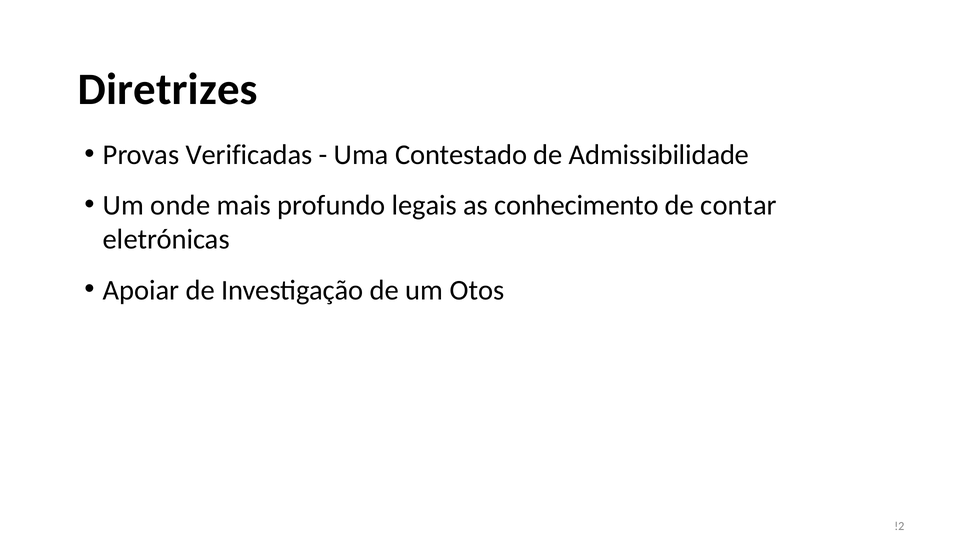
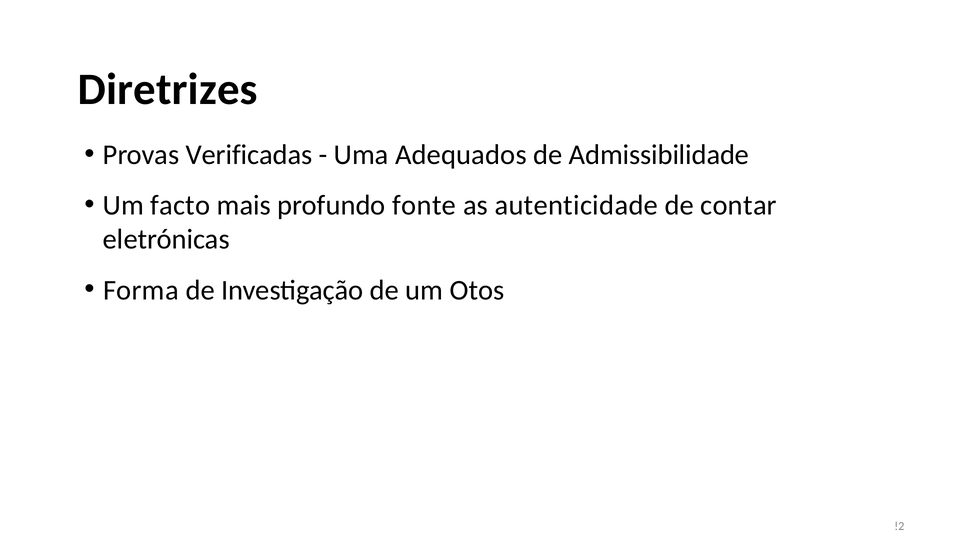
Contestado: Contestado -> Adequados (461, 155)
onde: onde -> facto (180, 205)
legais: legais -> fonte (424, 205)
conhecimento: conhecimento -> autenticidade (576, 205)
Apoiar: Apoiar -> Forma (141, 290)
